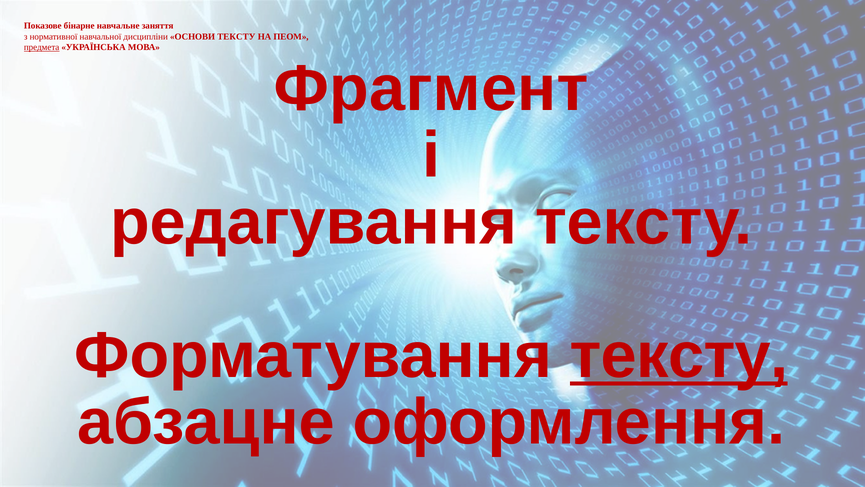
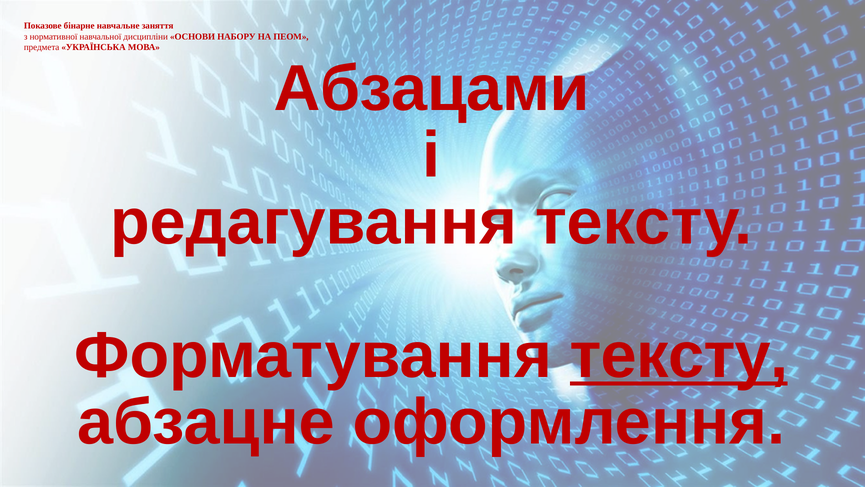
ОСНОВИ ТЕКСТУ: ТЕКСТУ -> НАБОРУ (236, 37)
предмета underline: present -> none (42, 47)
Фрагмент: Фрагмент -> Абзацами (432, 89)
